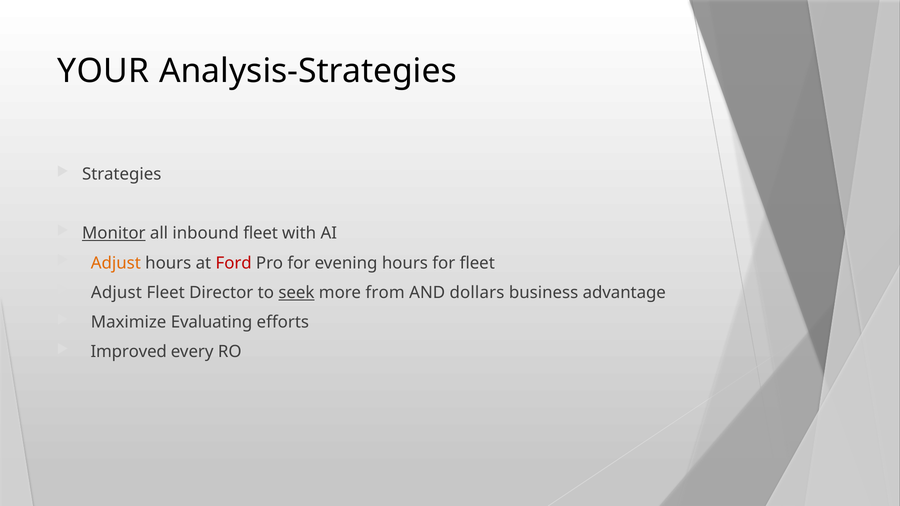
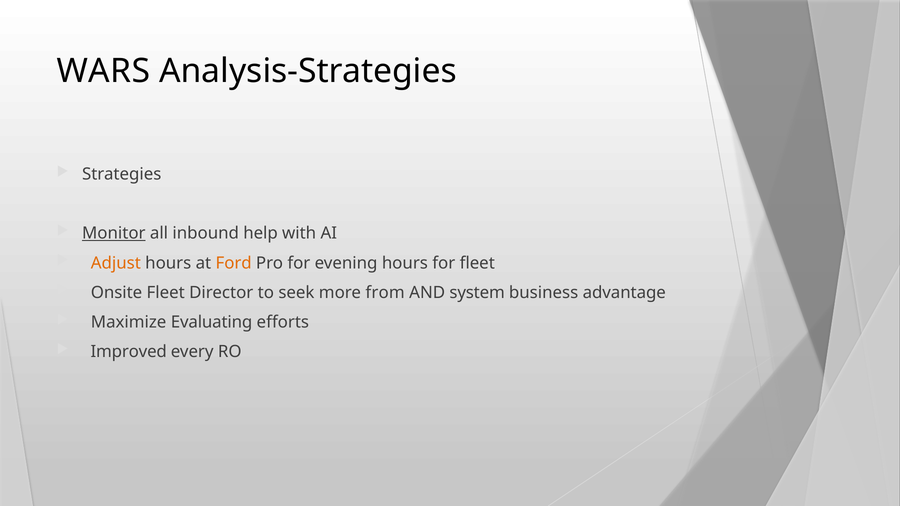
YOUR: YOUR -> WARS (103, 71)
inbound fleet: fleet -> help (261, 233)
Ford colour: red -> orange (234, 263)
Adjust: Adjust -> Onsite (117, 293)
seek underline: present -> none (296, 293)
dollars: dollars -> system (477, 293)
